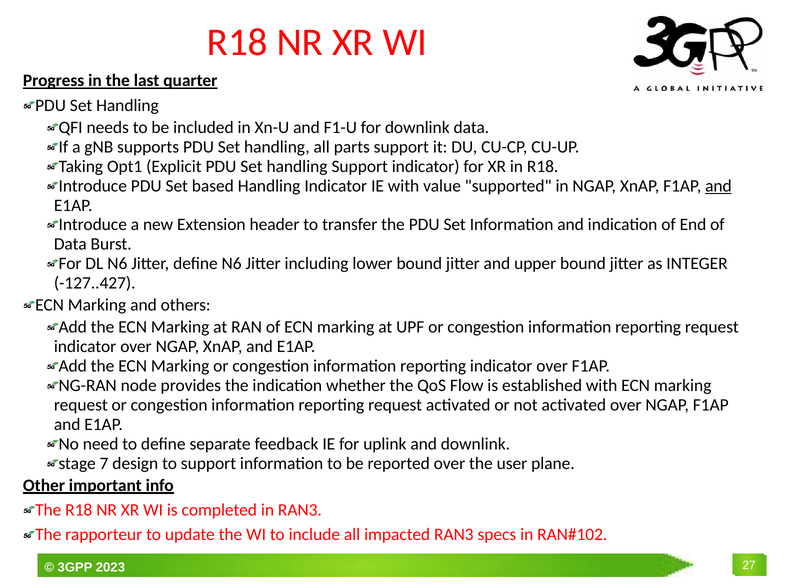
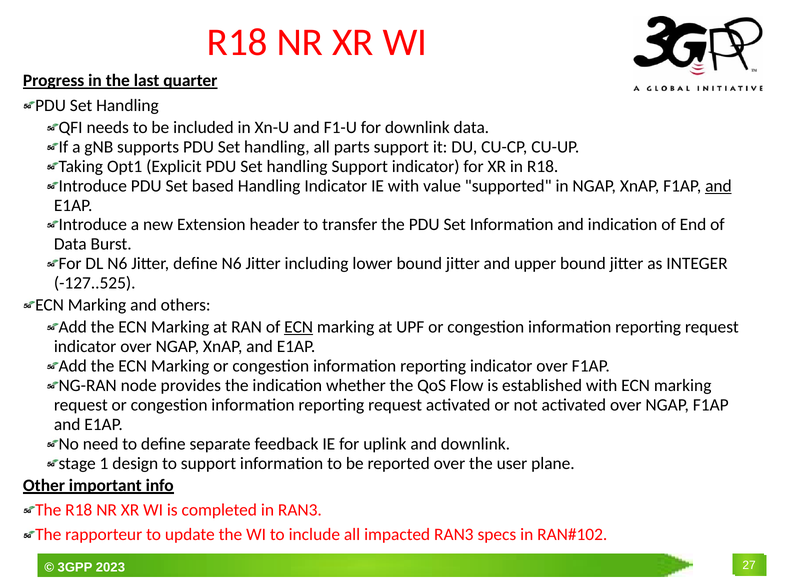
-127..427: -127..427 -> -127..525 (95, 283)
ECN underline: none -> present (299, 328)
7: 7 -> 1 (104, 464)
